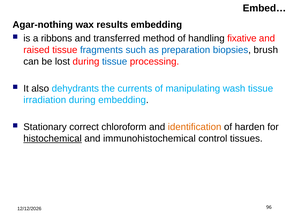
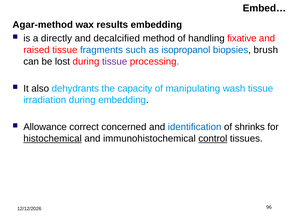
Agar-nothing: Agar-nothing -> Agar-method (43, 25)
ribbons: ribbons -> directly (56, 38)
transferred: transferred -> decalcified (117, 38)
preparation: preparation -> isopropanol (186, 50)
tissue colour: blue -> purple (115, 61)
currents: currents -> capacity (135, 88)
Stationary: Stationary -> Allowance (45, 127)
chloroform: chloroform -> concerned (124, 127)
identification colour: orange -> blue (195, 127)
harden: harden -> shrinks (250, 127)
control underline: none -> present (213, 138)
